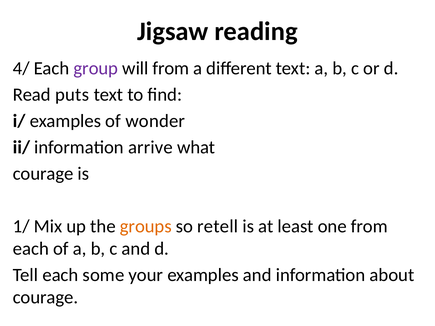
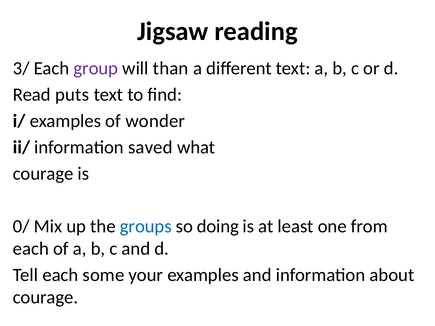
4/: 4/ -> 3/ (21, 68)
will from: from -> than (171, 68)
arrive: arrive -> saved (150, 147)
1/: 1/ -> 0/ (21, 226)
groups colour: orange -> blue (146, 226)
retell: retell -> doing (218, 226)
